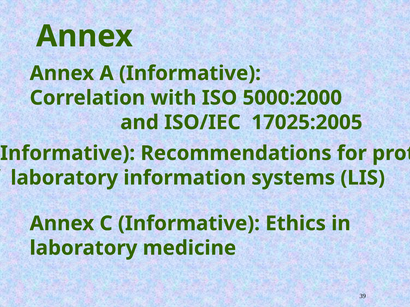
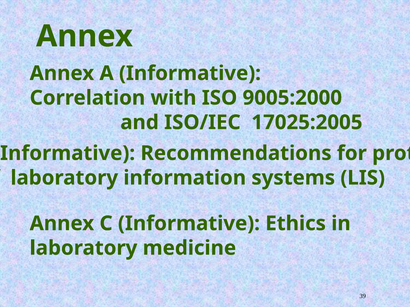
5000:2000: 5000:2000 -> 9005:2000 (292, 98)
